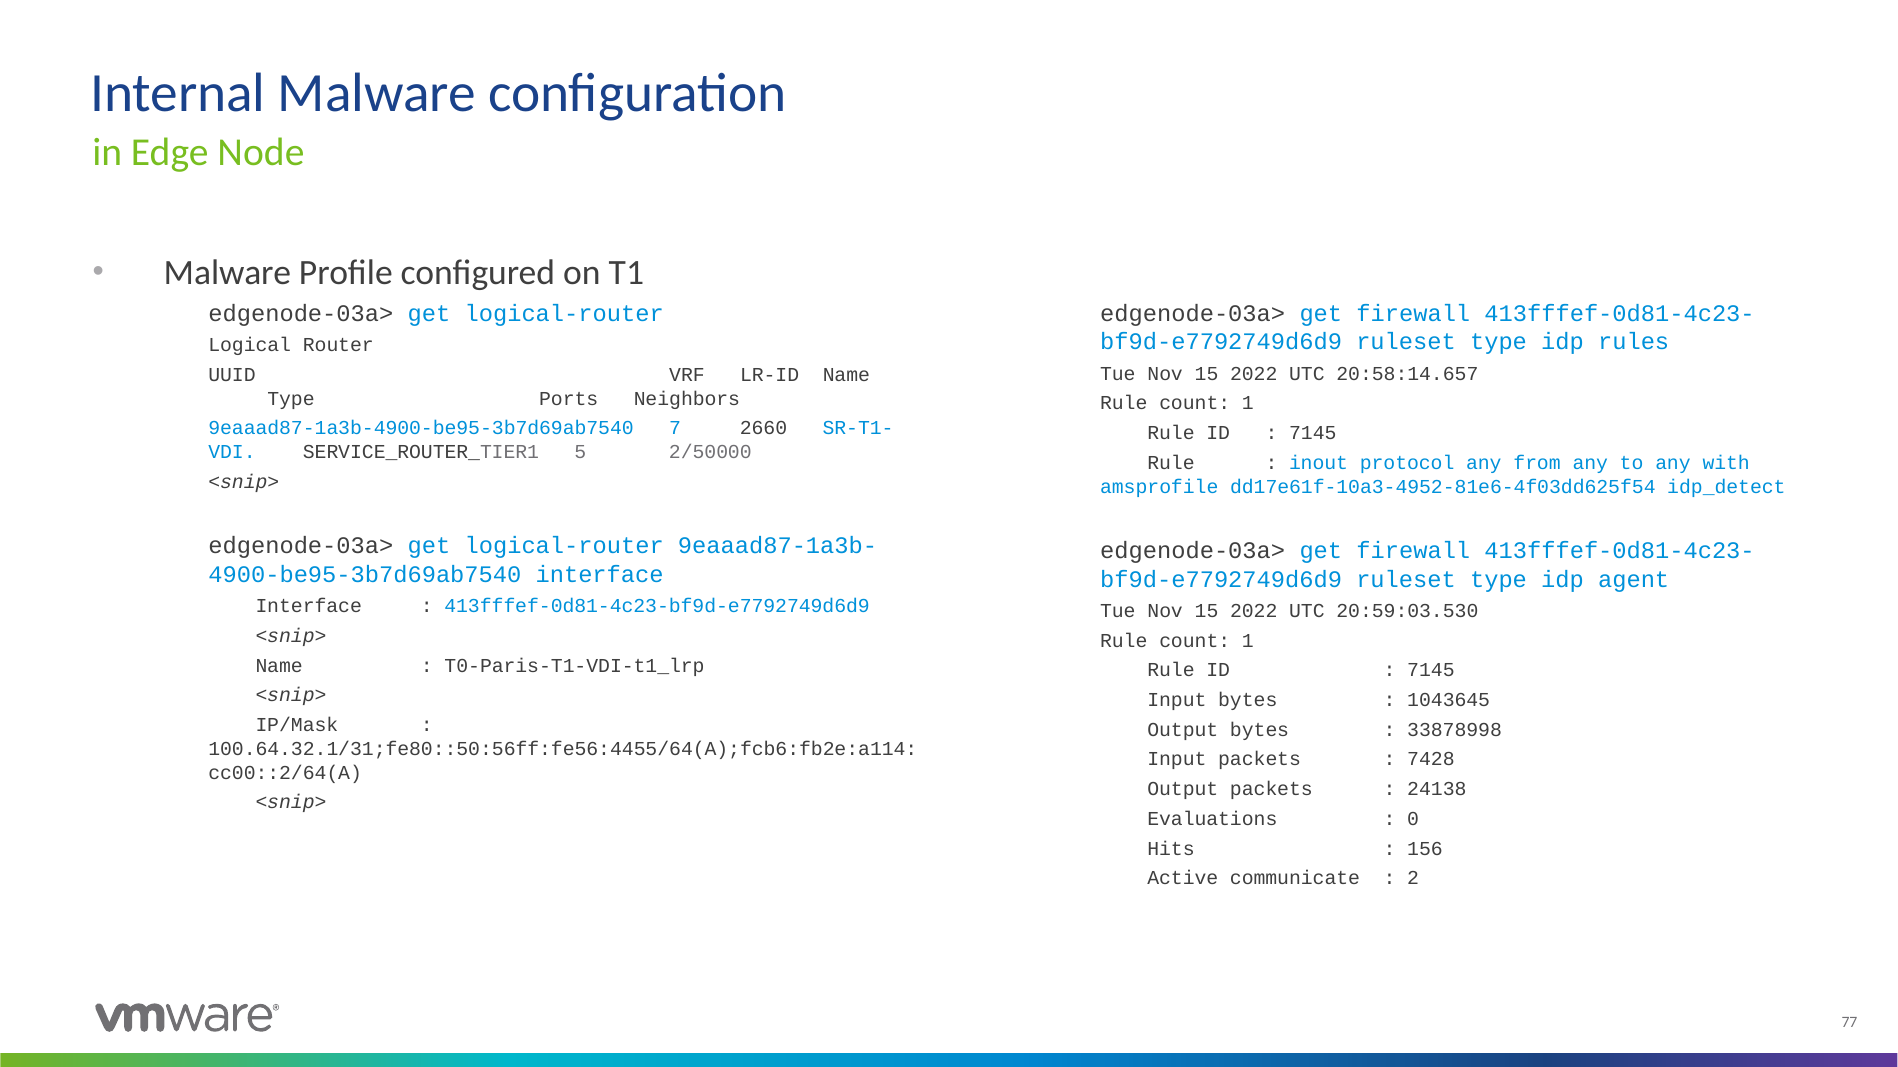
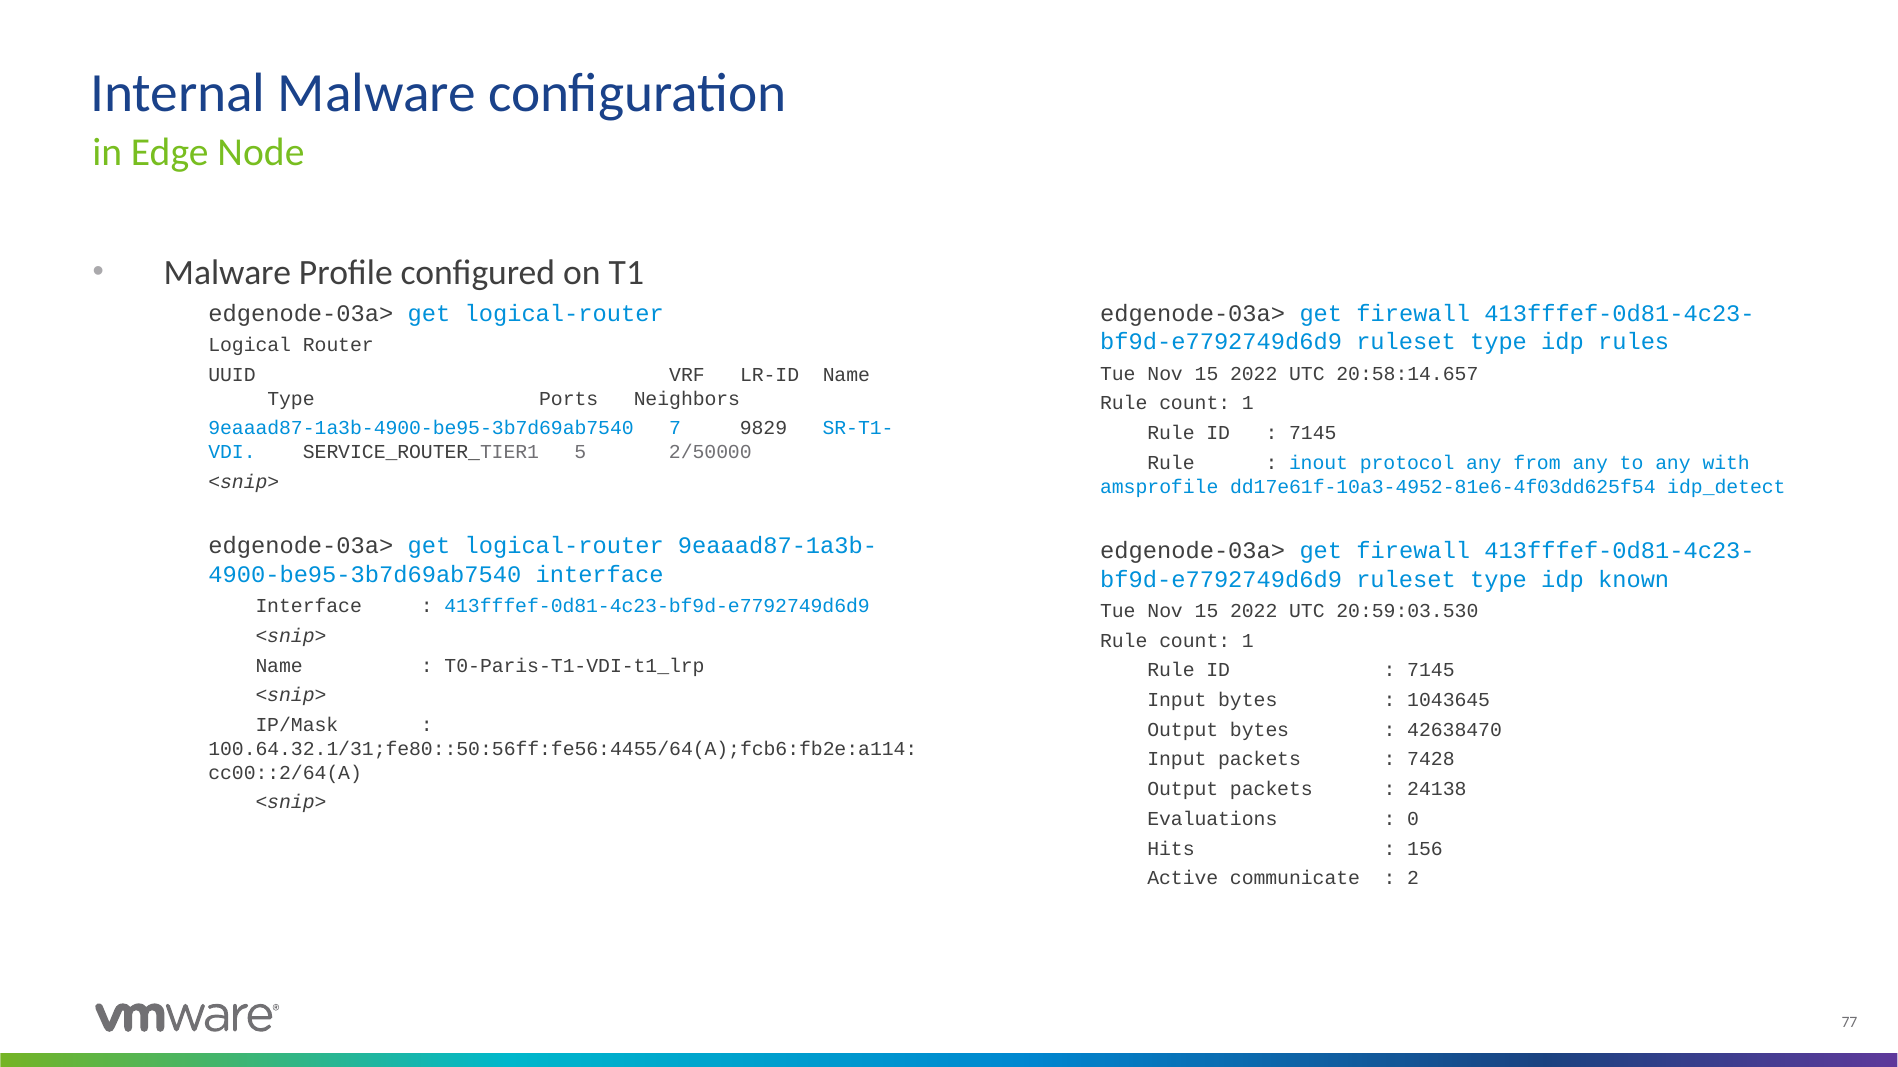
2660: 2660 -> 9829 (764, 429)
agent: agent -> known (1634, 580)
33878998: 33878998 -> 42638470 (1455, 730)
